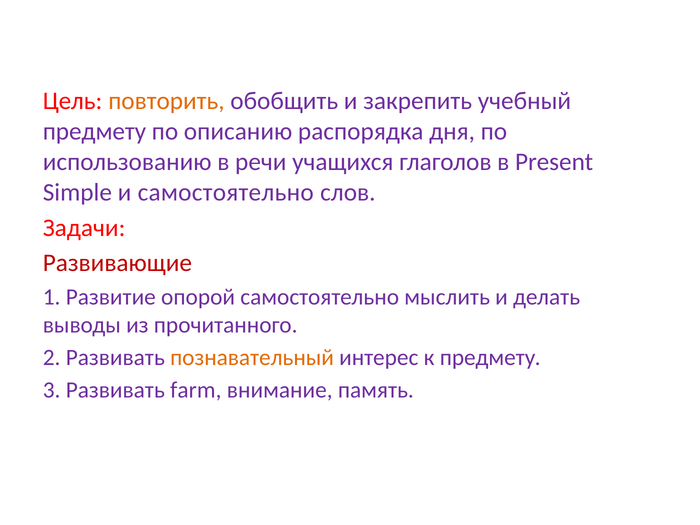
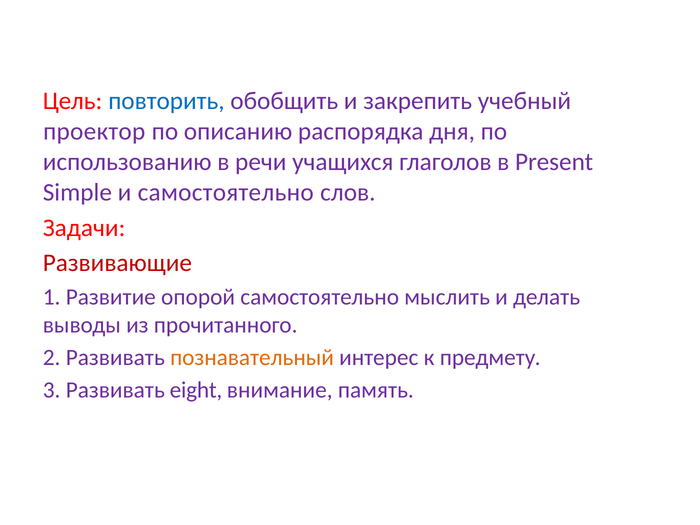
повторить colour: orange -> blue (166, 101)
предмету: предмету -> проектор (94, 131)
farm: farm -> eight (196, 390)
